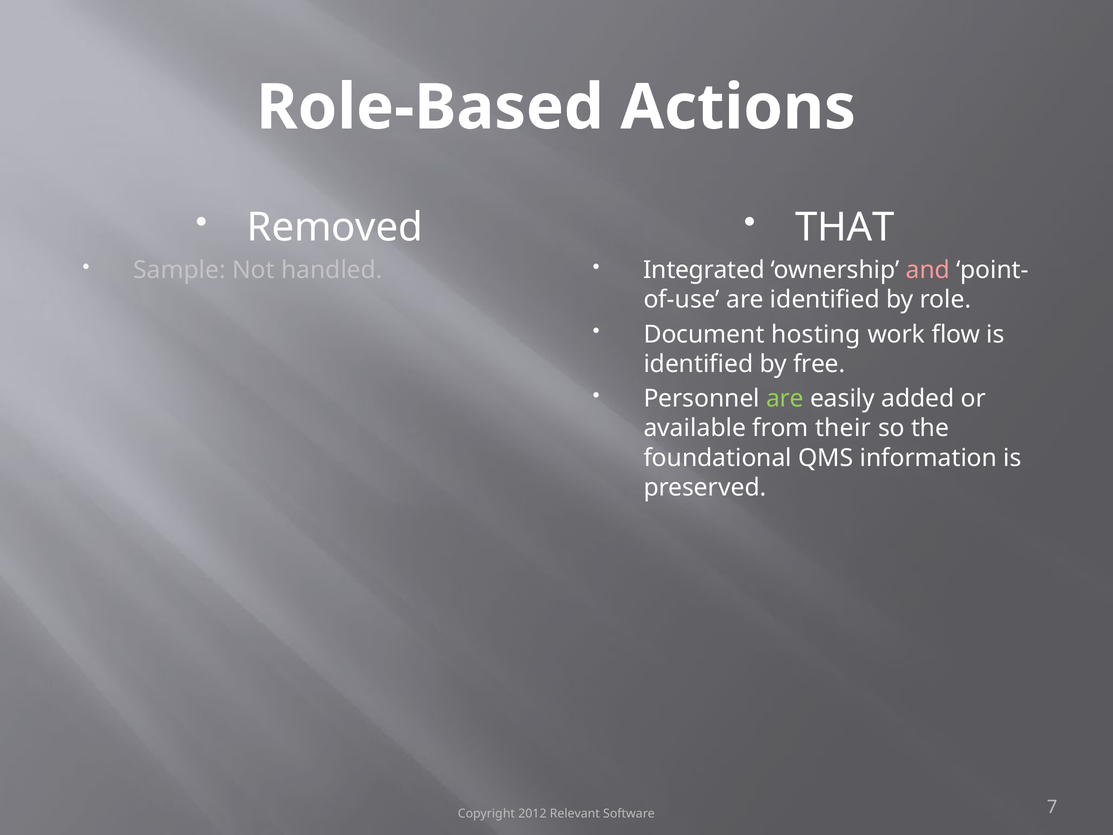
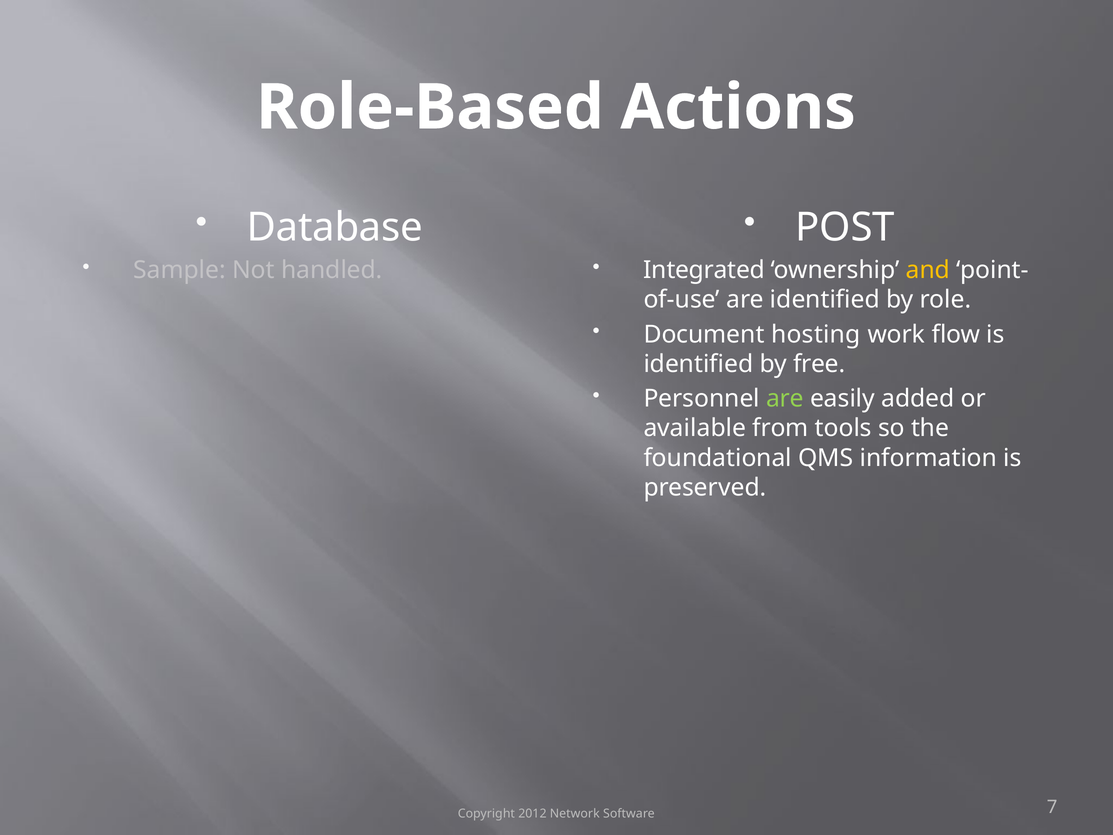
Removed: Removed -> Database (335, 227)
THAT: THAT -> POST (845, 227)
and colour: pink -> yellow (928, 270)
their: their -> tools (843, 428)
Relevant: Relevant -> Network (575, 813)
